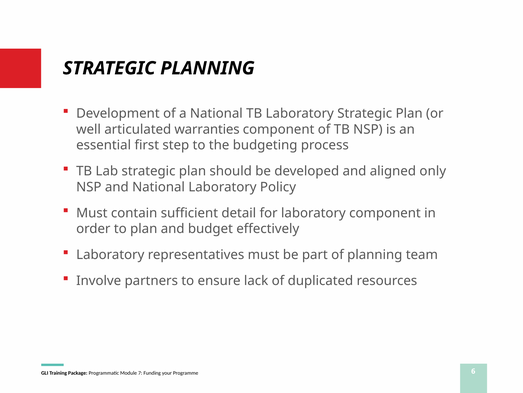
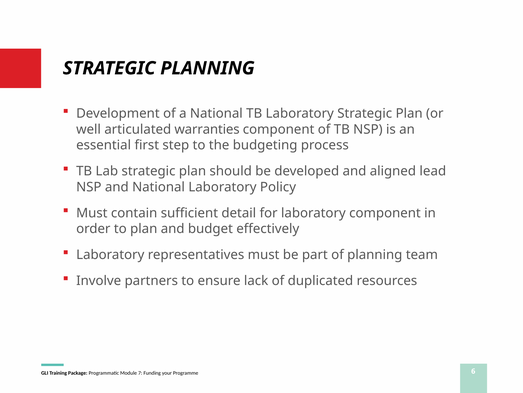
only: only -> lead (433, 171)
